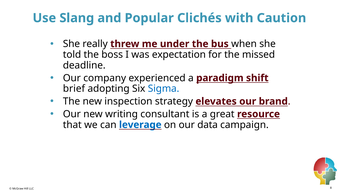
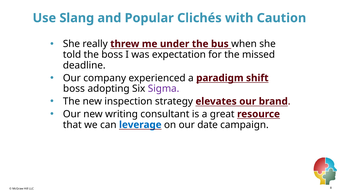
brief: brief -> boss (74, 89)
Sigma colour: blue -> purple (164, 89)
data: data -> date (208, 125)
